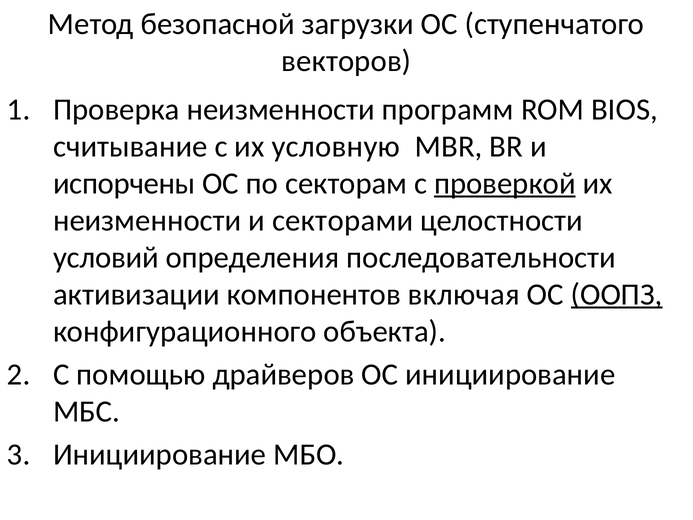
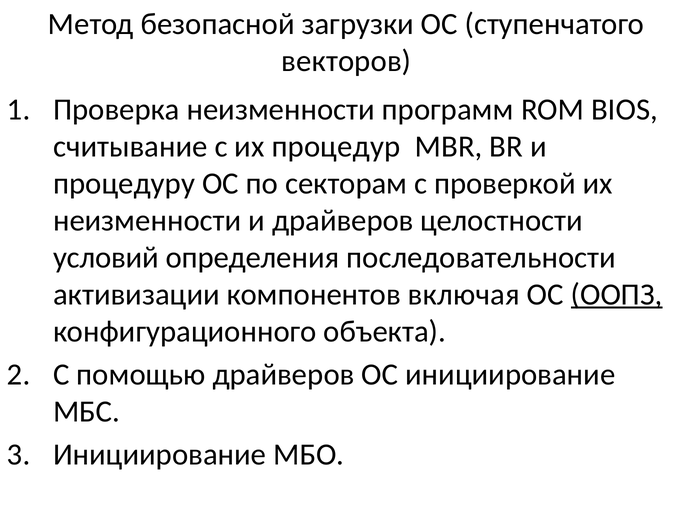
условную: условную -> процедур (336, 146)
испорчены: испорчены -> процедуру (124, 183)
проверкой underline: present -> none (505, 183)
и секторами: секторами -> драйверов (343, 220)
